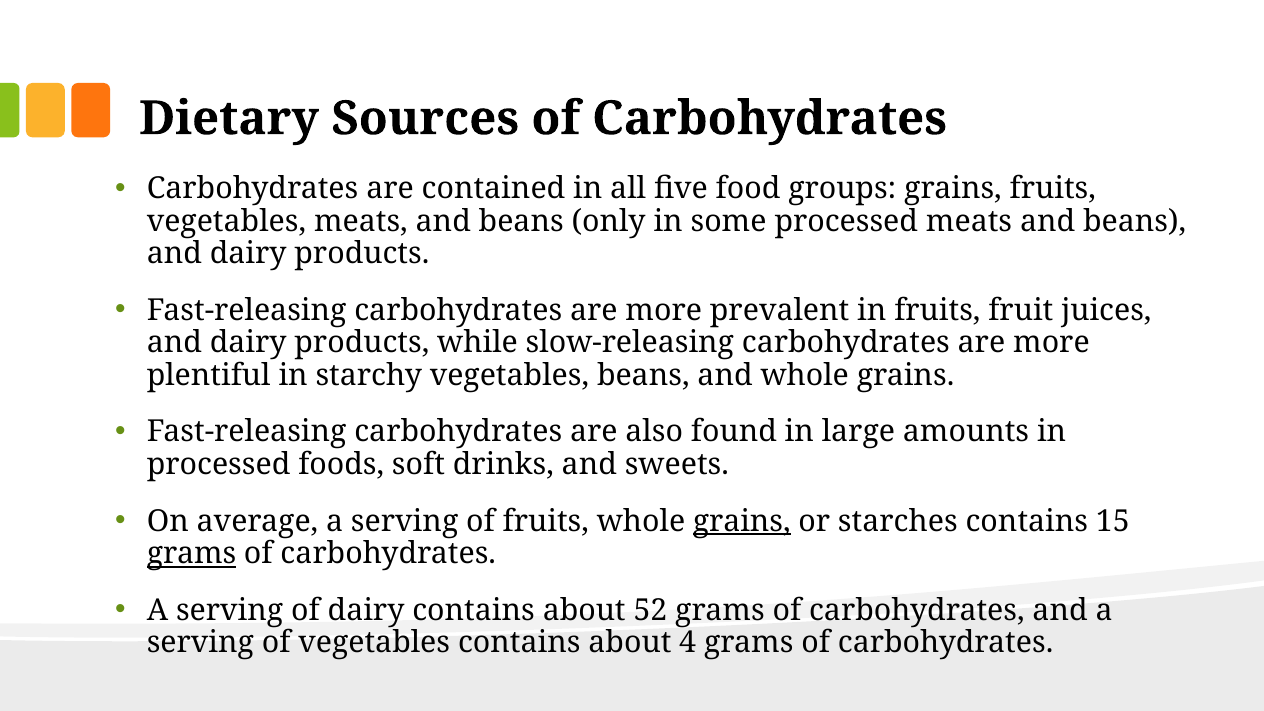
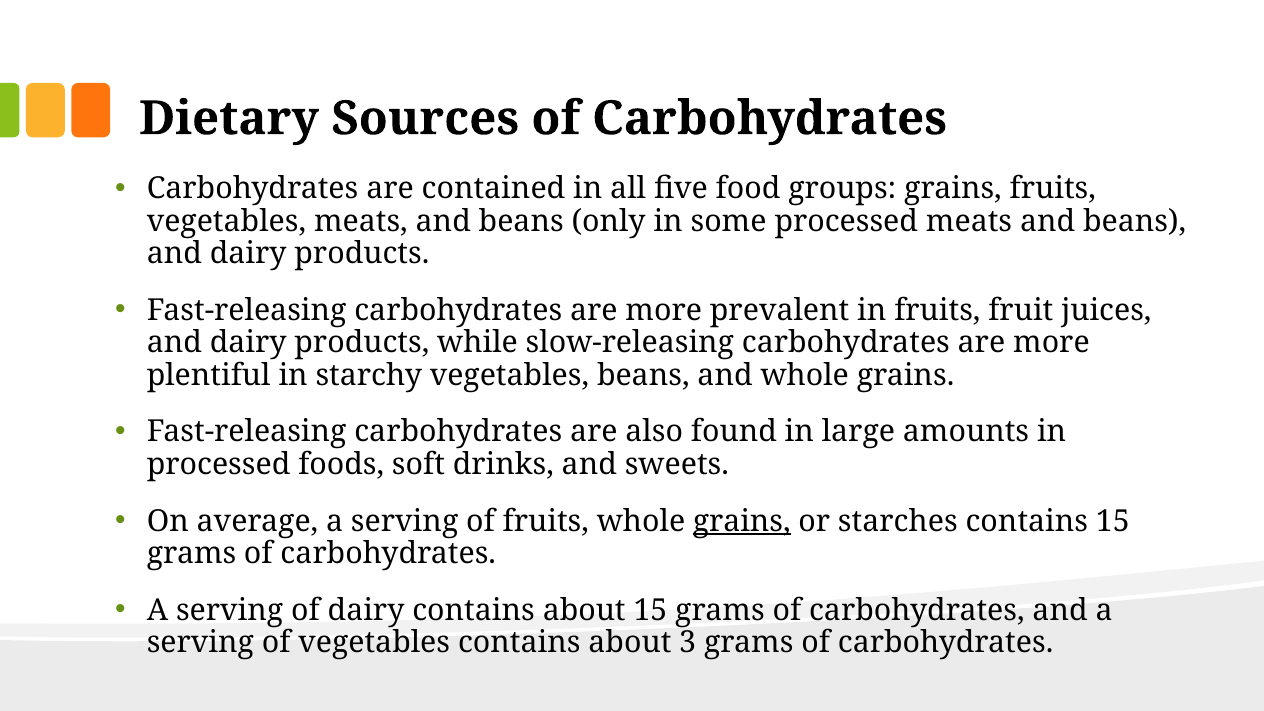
grams underline: present -> none (192, 554)
about 52: 52 -> 15 (651, 610)
4: 4 -> 3 (688, 643)
